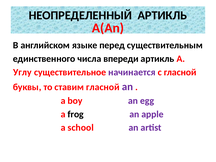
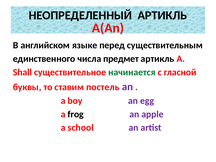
впереди: впереди -> предмет (121, 59)
Углу: Углу -> Shall (22, 72)
начинается colour: purple -> green (132, 72)
ставим гласной: гласной -> постель (103, 87)
